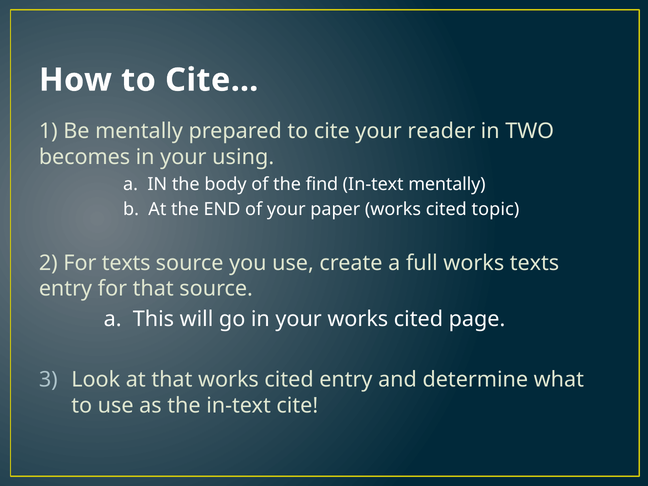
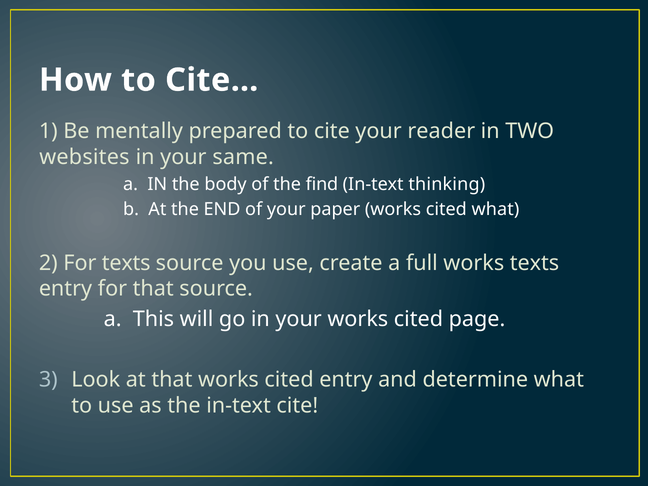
becomes: becomes -> websites (84, 157)
using: using -> same (243, 157)
In-text mentally: mentally -> thinking (447, 184)
cited topic: topic -> what (495, 209)
